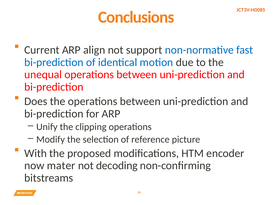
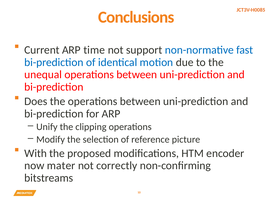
align: align -> time (94, 50)
decoding: decoding -> correctly (117, 165)
